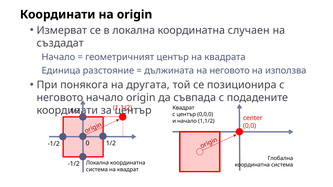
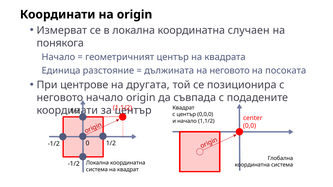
създадат: създадат -> понякога (60, 43)
използва: използва -> посоката (286, 71)
понякога: понякога -> центрове (84, 85)
